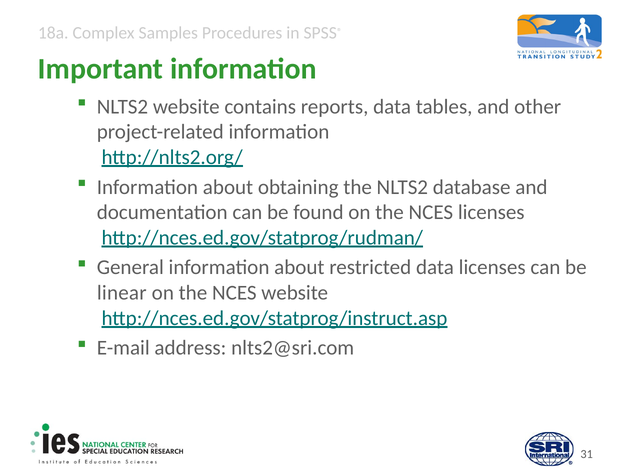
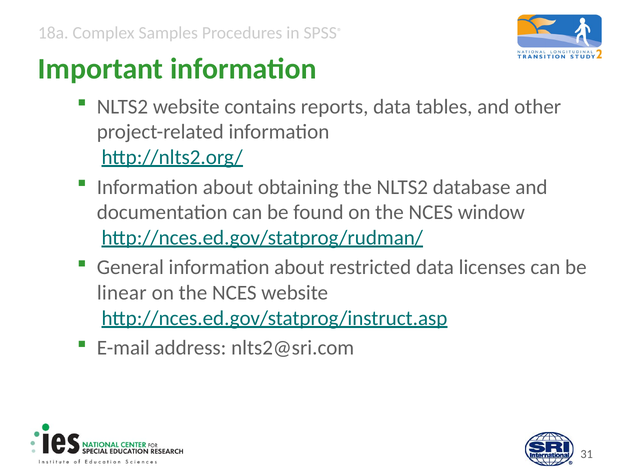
NCES licenses: licenses -> window (491, 212)
